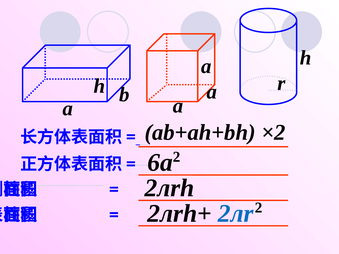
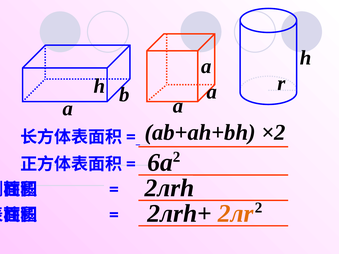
2лr colour: blue -> orange (236, 214)
